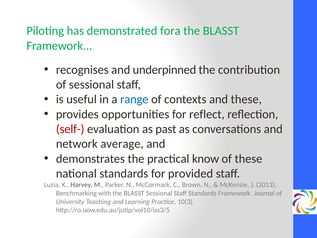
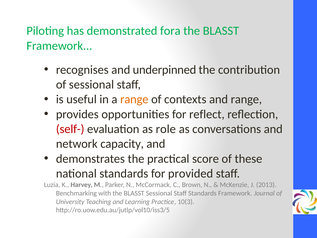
range colour: blue -> orange (134, 99)
and these: these -> range (246, 99)
past: past -> role (166, 129)
average: average -> capacity (122, 144)
know: know -> score (206, 159)
